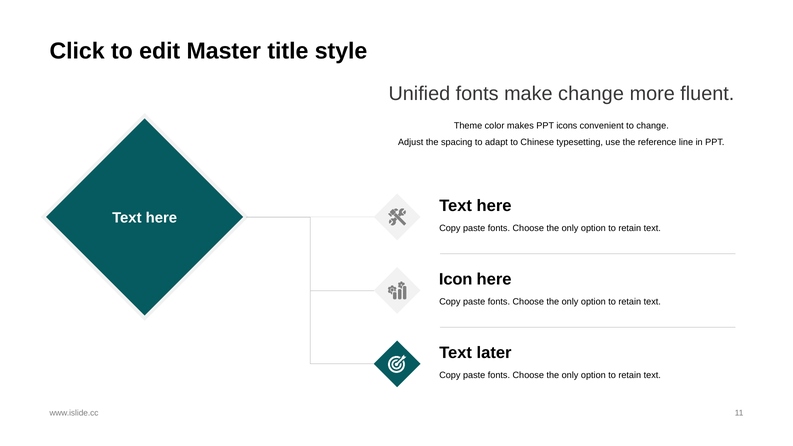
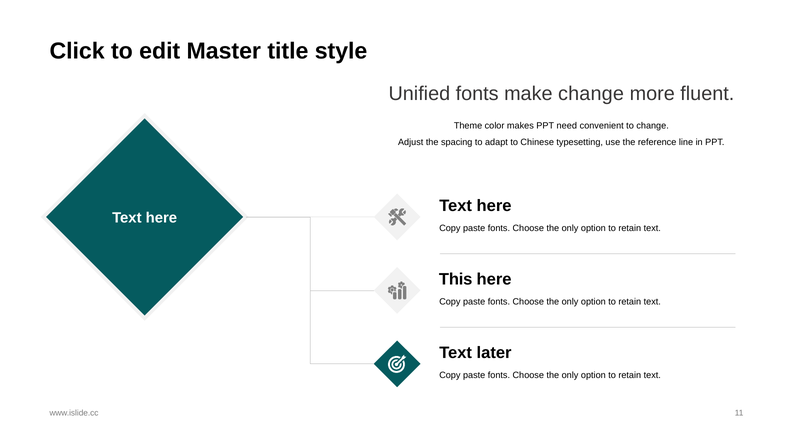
icons: icons -> need (567, 126)
Icon: Icon -> This (456, 279)
